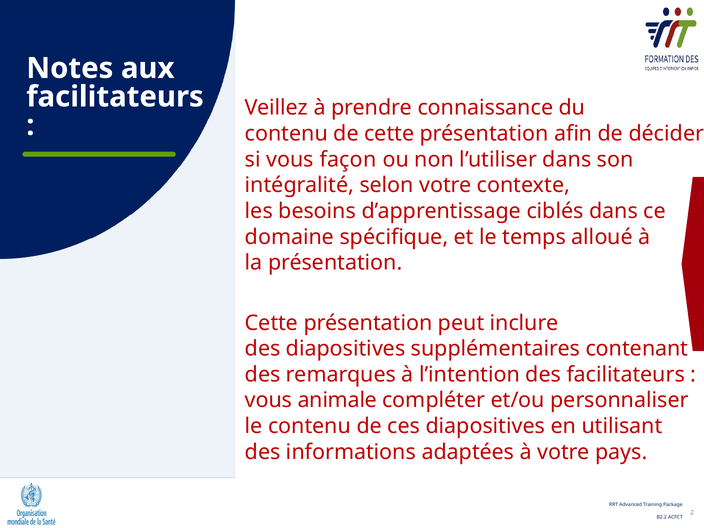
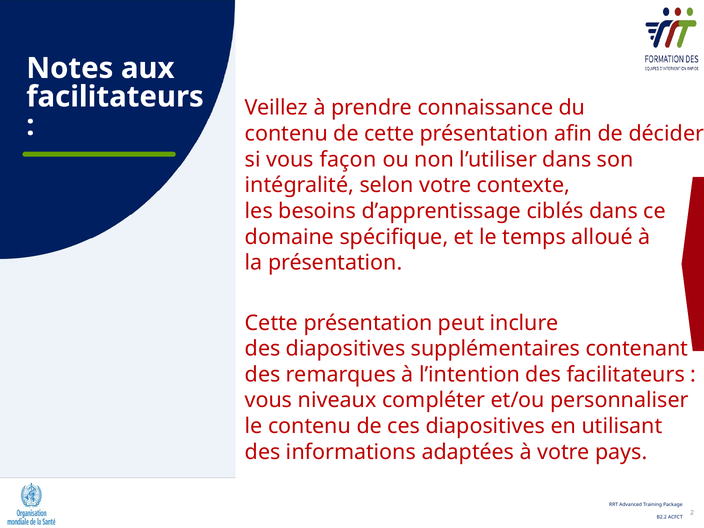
animale: animale -> niveaux (337, 400)
